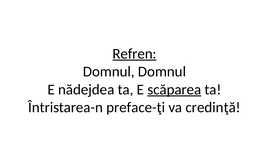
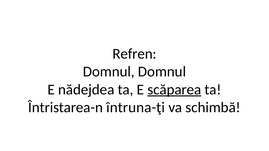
Refren underline: present -> none (135, 54)
preface-ţi: preface-ţi -> întruna-ţi (136, 108)
credinţă: credinţă -> schimbă (213, 108)
